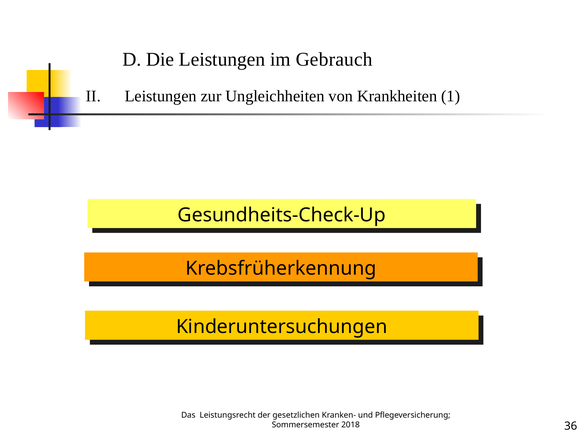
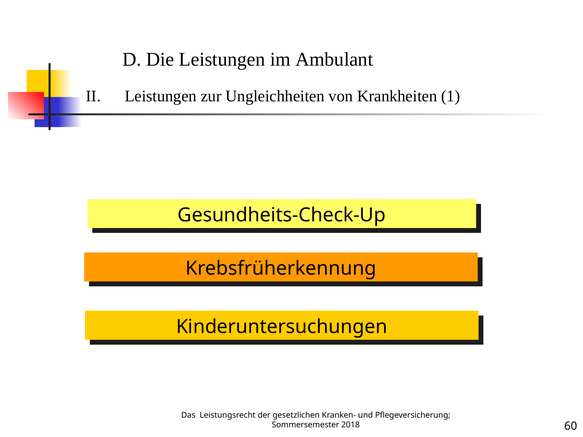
Gebrauch: Gebrauch -> Ambulant (334, 60)
36: 36 -> 60 (571, 426)
